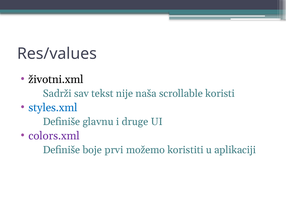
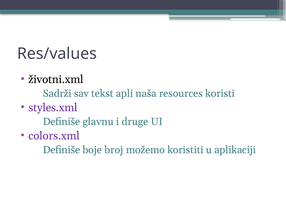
nije: nije -> apli (125, 93)
scrollable: scrollable -> resources (181, 93)
styles.xml colour: blue -> purple (53, 107)
prvi: prvi -> broj (114, 149)
